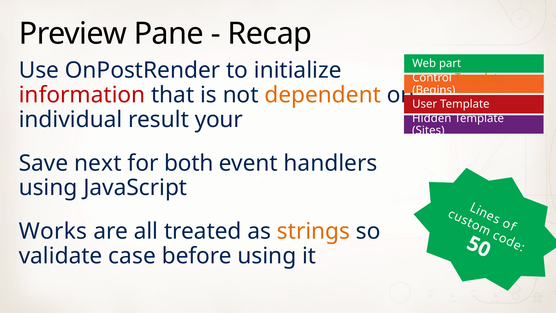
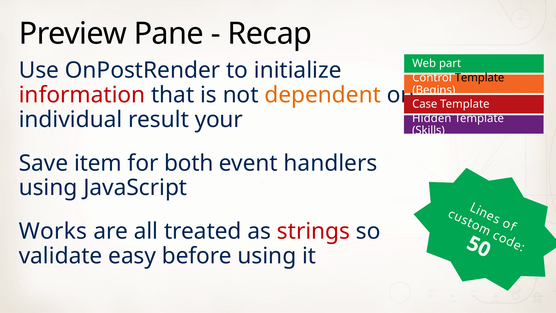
Template colour: orange -> black (480, 78)
User: User -> Case (425, 104)
Sites: Sites -> Skills (428, 130)
next: next -> item (98, 163)
strings colour: orange -> red (314, 231)
case: case -> easy (132, 256)
